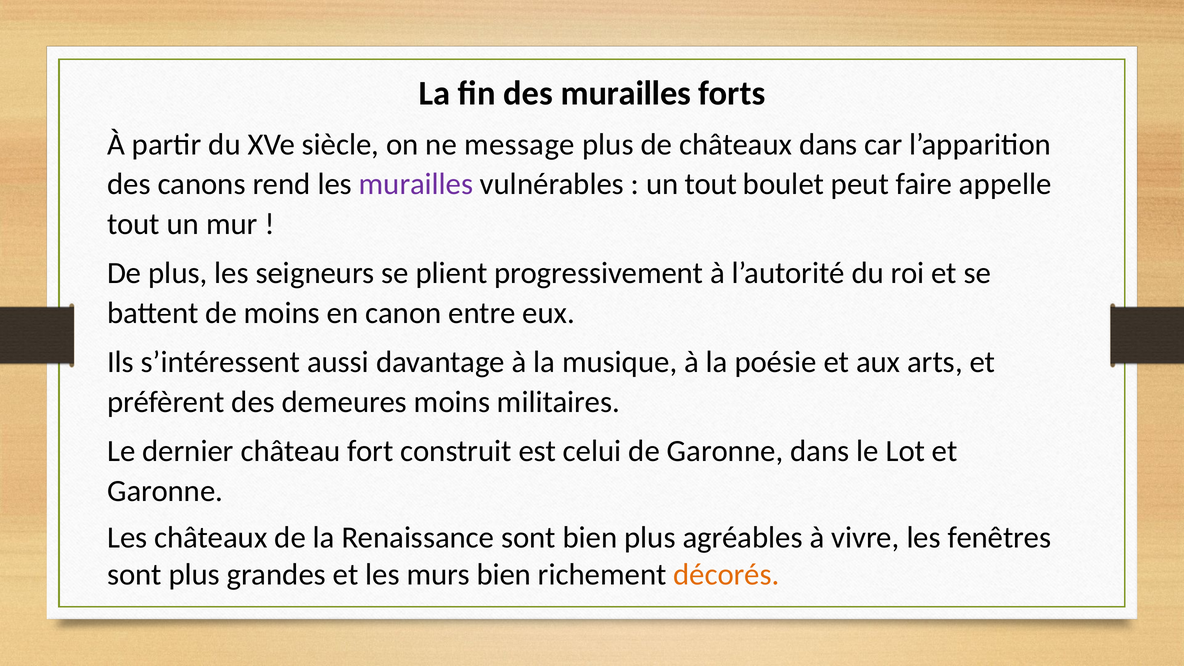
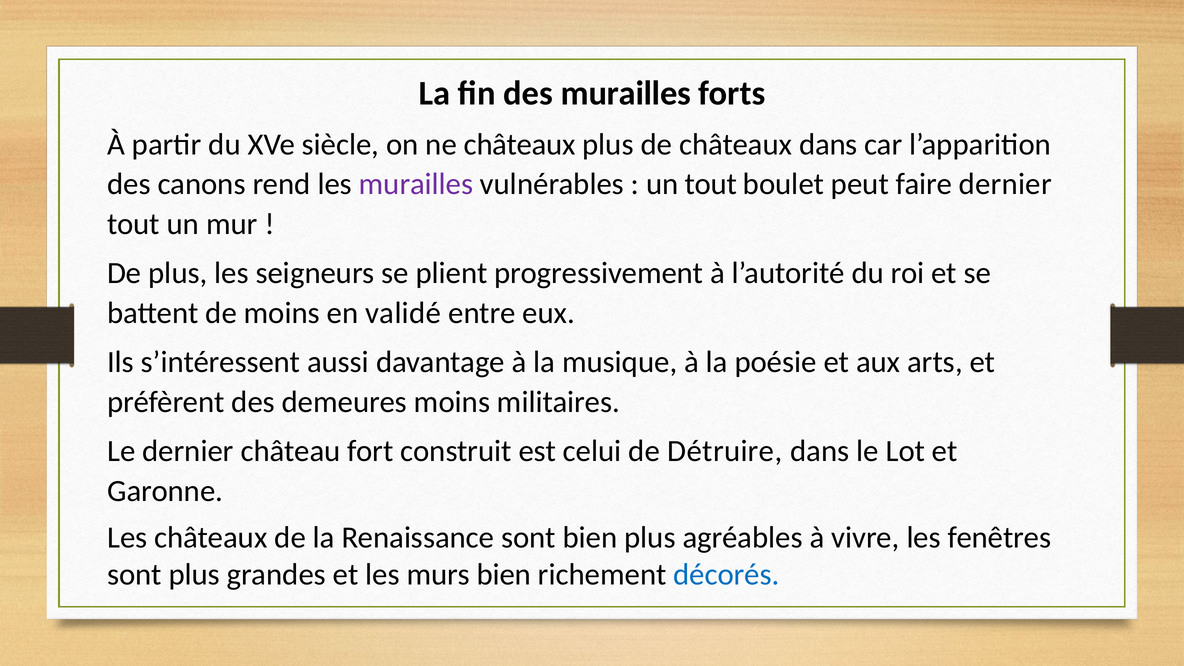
ne message: message -> châteaux (520, 145)
faire appelle: appelle -> dernier (1005, 184)
canon: canon -> validé (403, 313)
de Garonne: Garonne -> Détruire (725, 451)
décorés colour: orange -> blue (726, 575)
